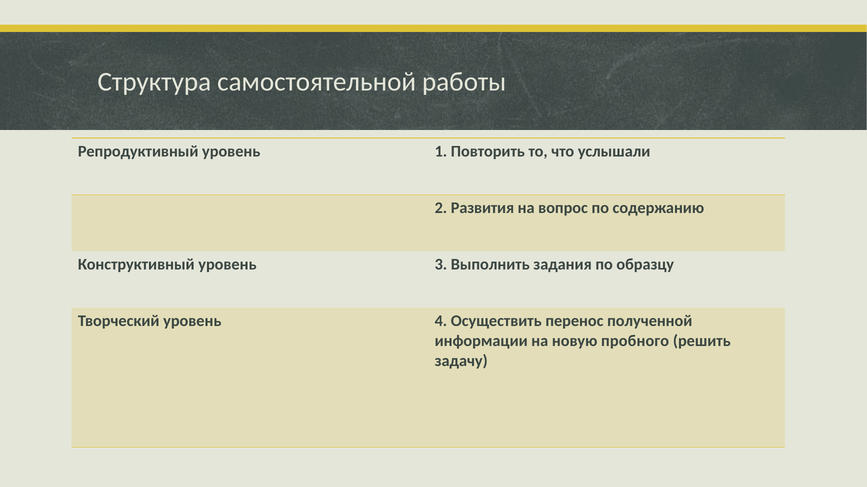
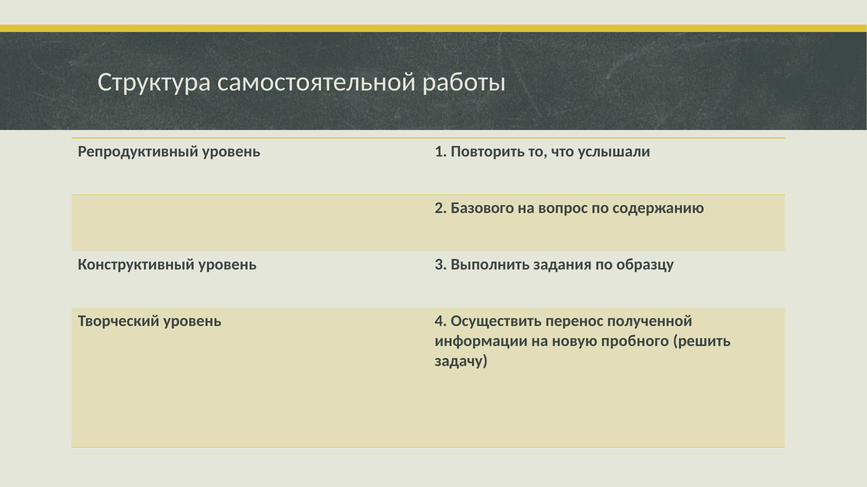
Развития: Развития -> Базового (482, 208)
